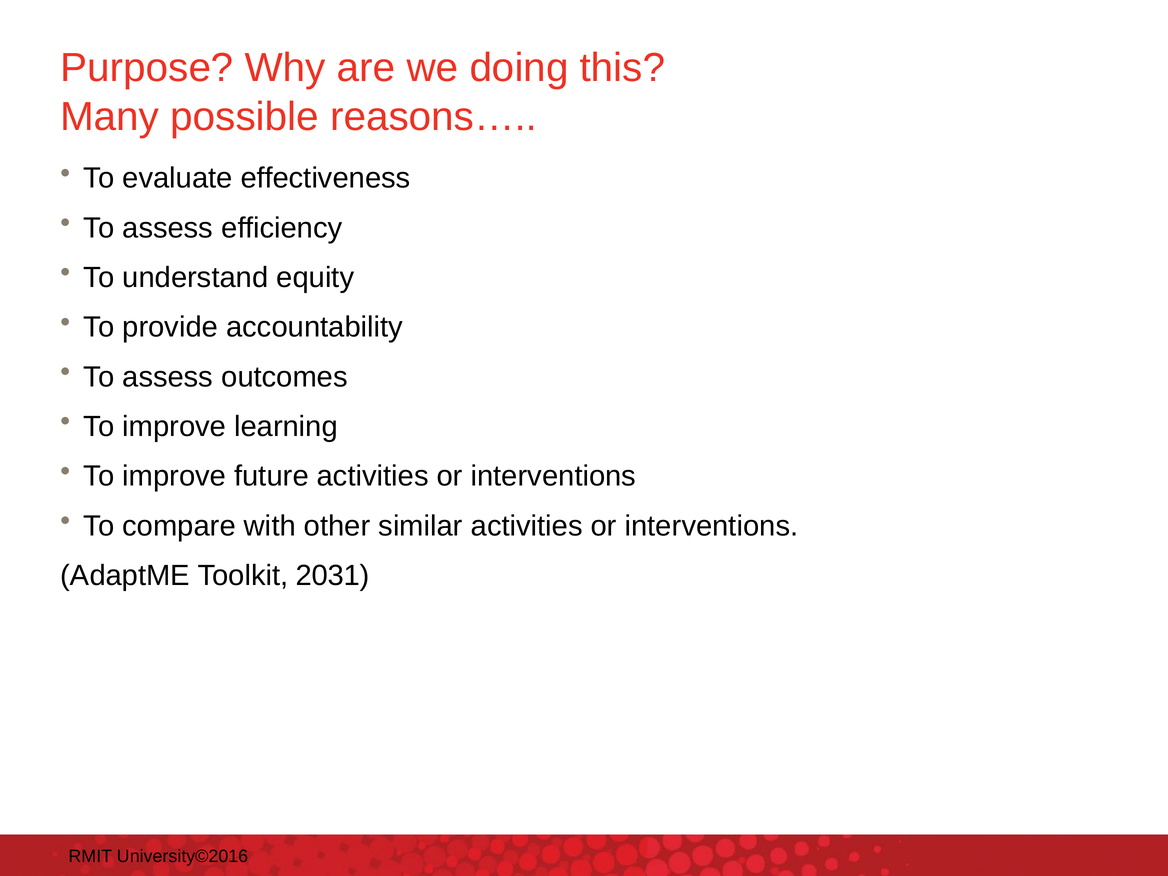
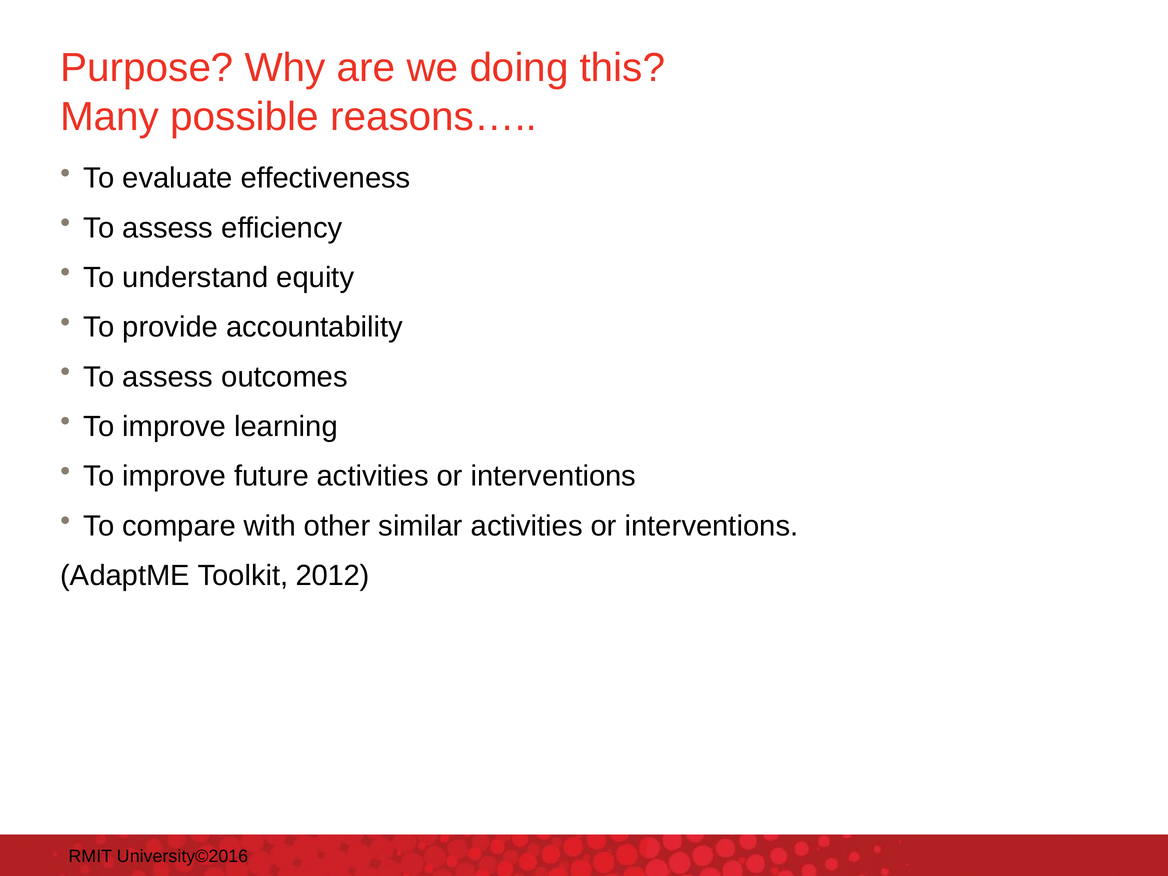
2031: 2031 -> 2012 (333, 576)
